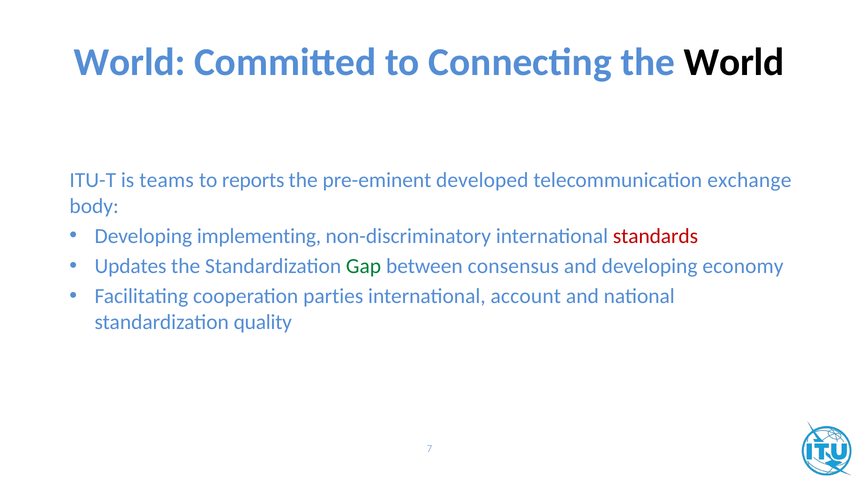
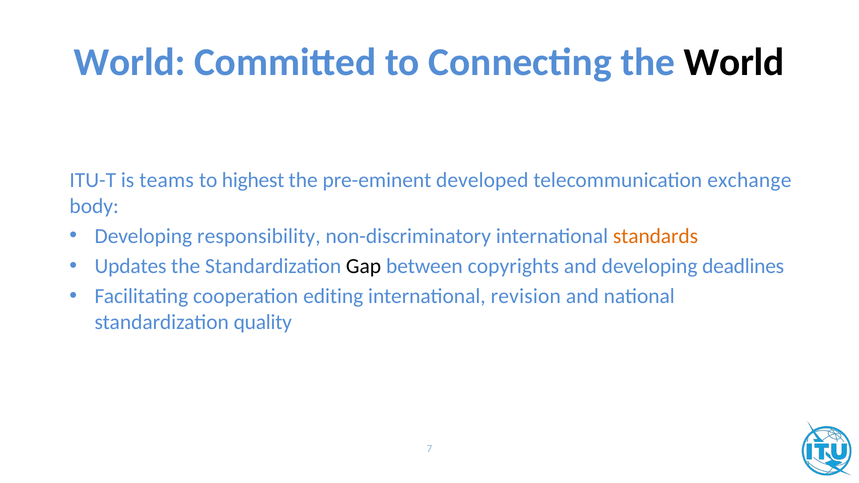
reports: reports -> highest (253, 180)
implementing: implementing -> responsibility (259, 236)
standards colour: red -> orange (655, 236)
Gap colour: green -> black (364, 266)
consensus: consensus -> copyrights (513, 266)
economy: economy -> deadlines (743, 266)
parties: parties -> editing (333, 296)
account: account -> revision (526, 296)
